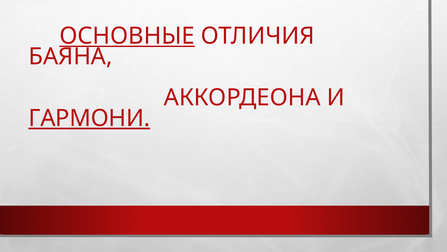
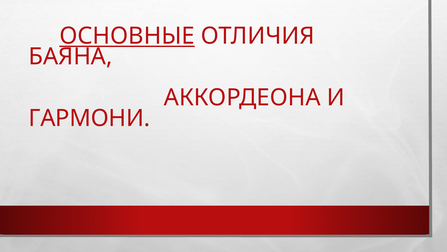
ГАРМОНИ underline: present -> none (89, 118)
